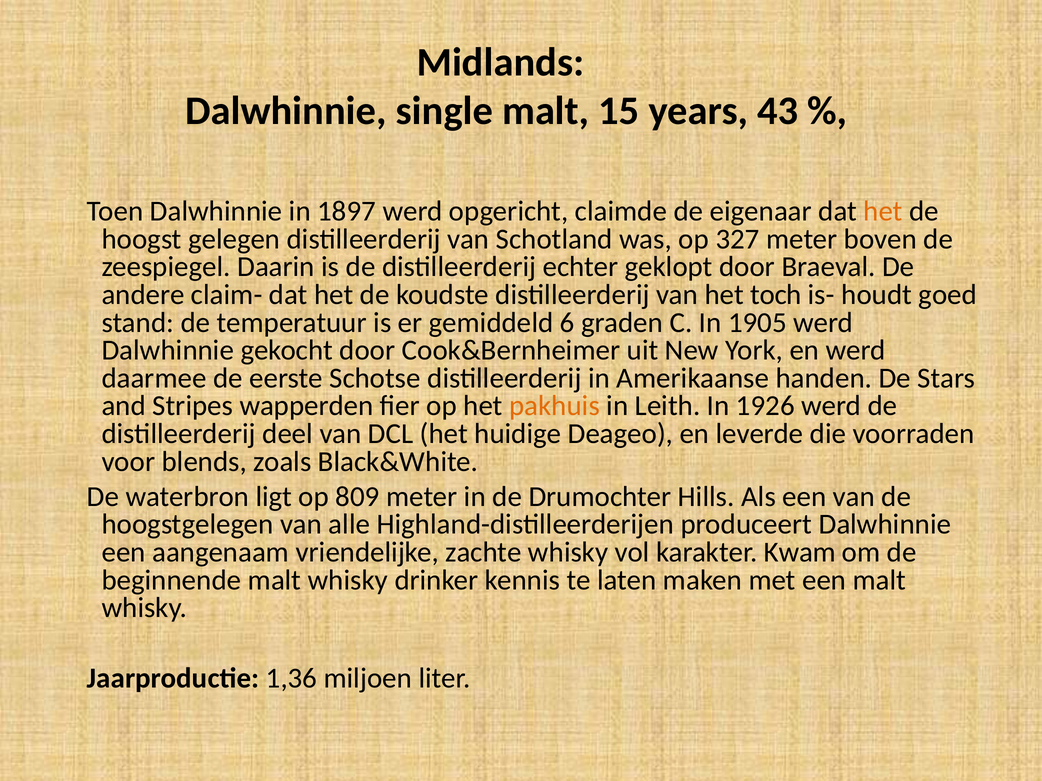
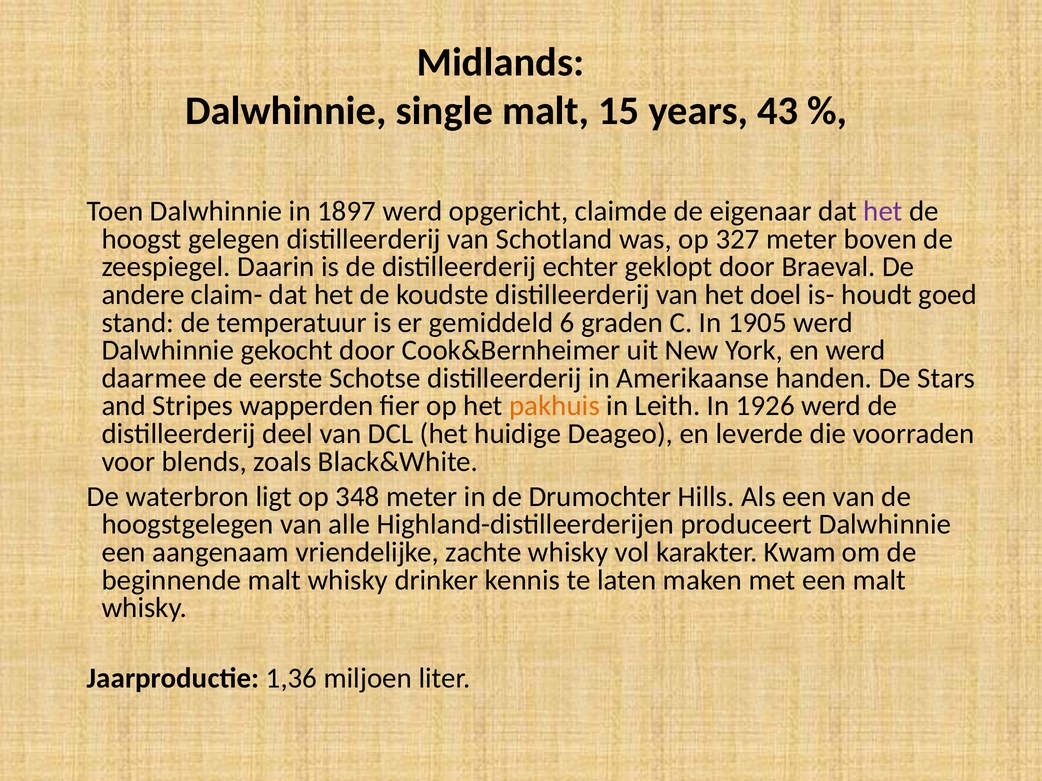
het colour: orange -> purple (883, 211)
toch: toch -> doel (776, 295)
809: 809 -> 348 (357, 497)
